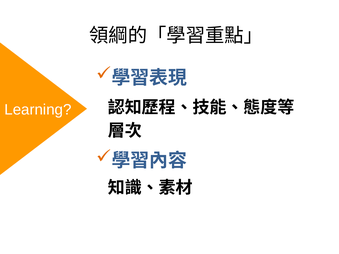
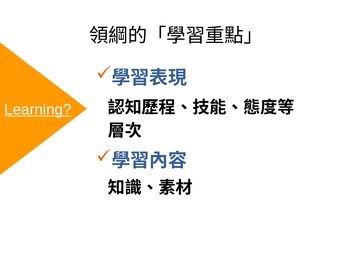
Learning underline: none -> present (38, 110)
